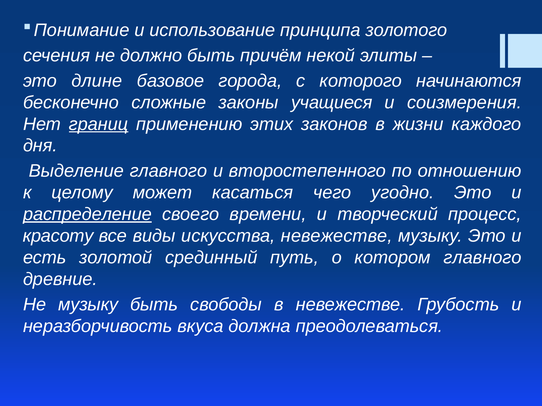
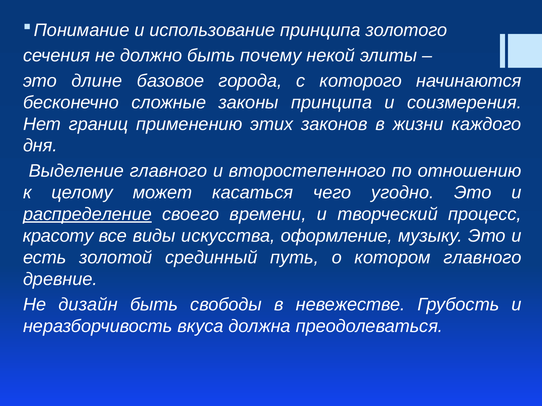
причём: причём -> почему (271, 56)
законы учащиеся: учащиеся -> принципа (332, 103)
границ underline: present -> none (99, 124)
искусства невежестве: невежестве -> оформление (337, 236)
Не музыку: музыку -> дизайн (88, 305)
